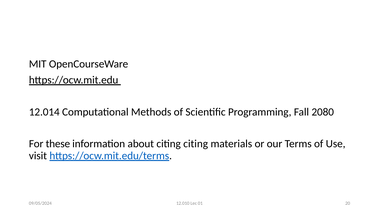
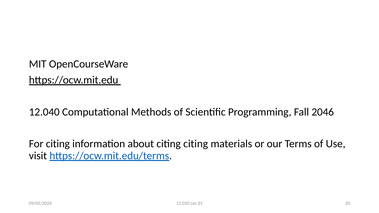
12.014: 12.014 -> 12.040 (44, 112)
2080: 2080 -> 2046 (323, 112)
For these: these -> citing (58, 144)
